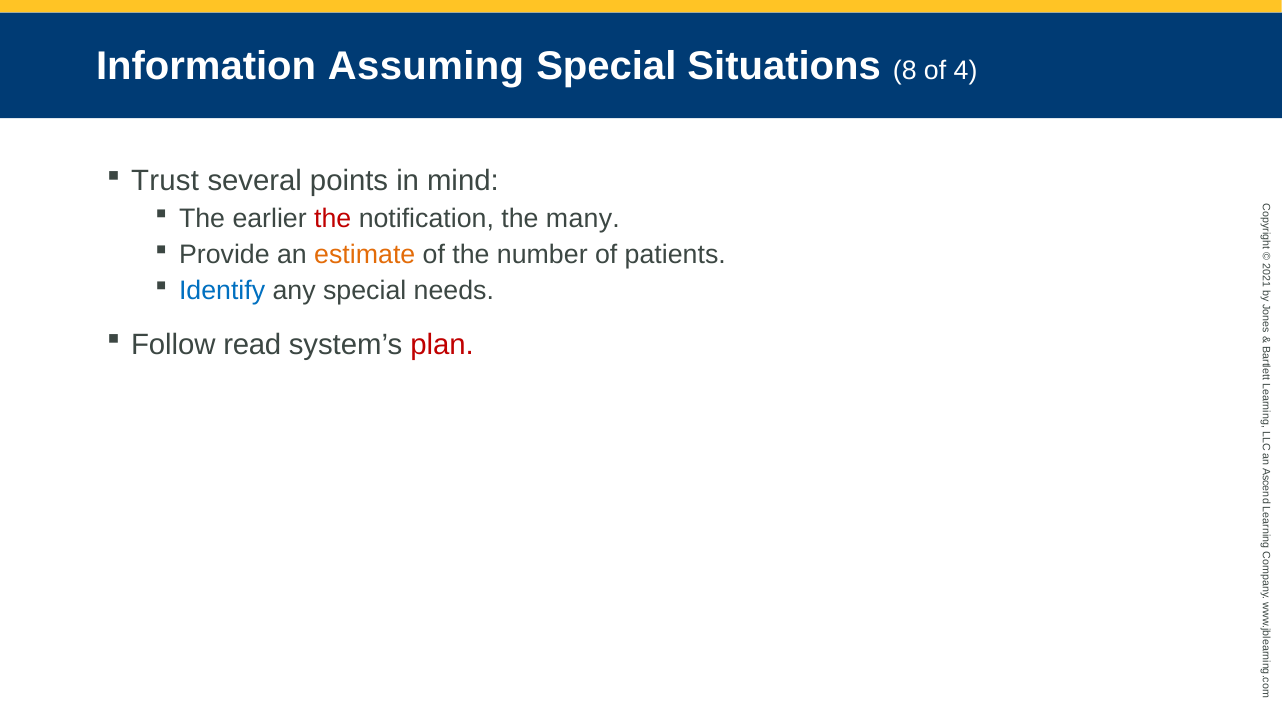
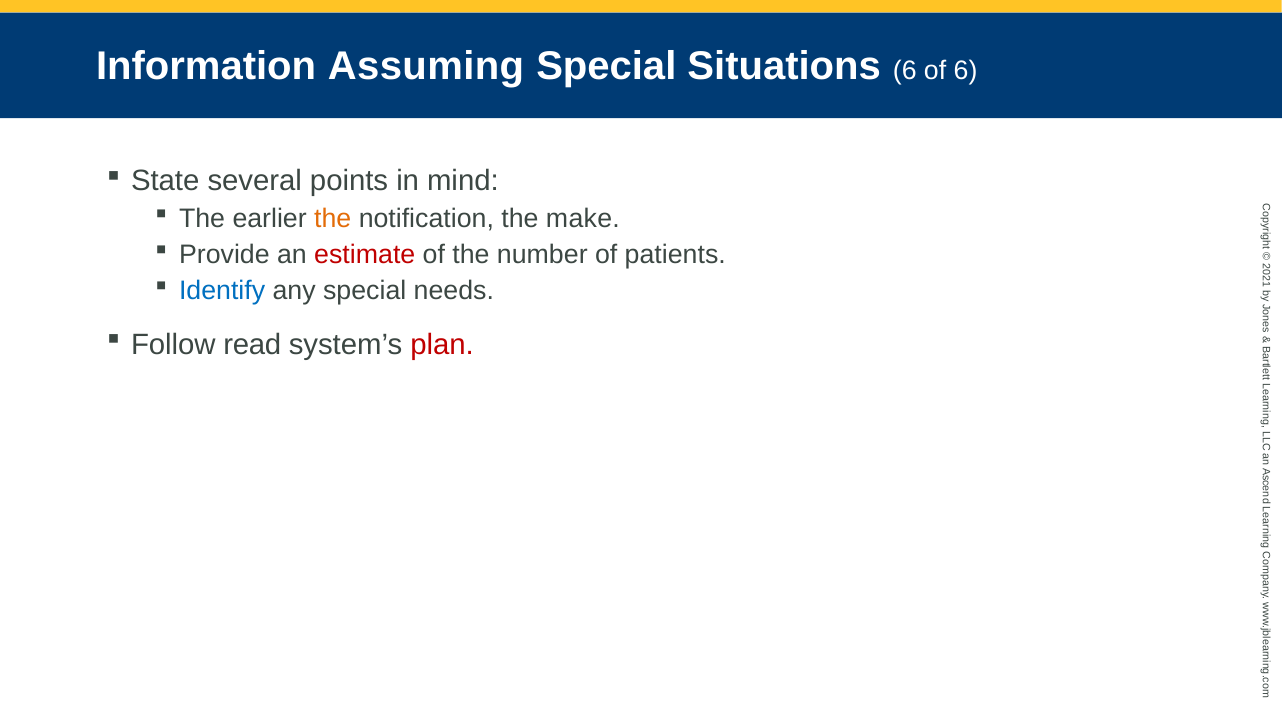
Situations 8: 8 -> 6 (905, 70)
of 4: 4 -> 6 (966, 70)
Trust: Trust -> State (165, 181)
the colour: red -> orange (333, 219)
many: many -> make (583, 219)
estimate colour: orange -> red (365, 255)
